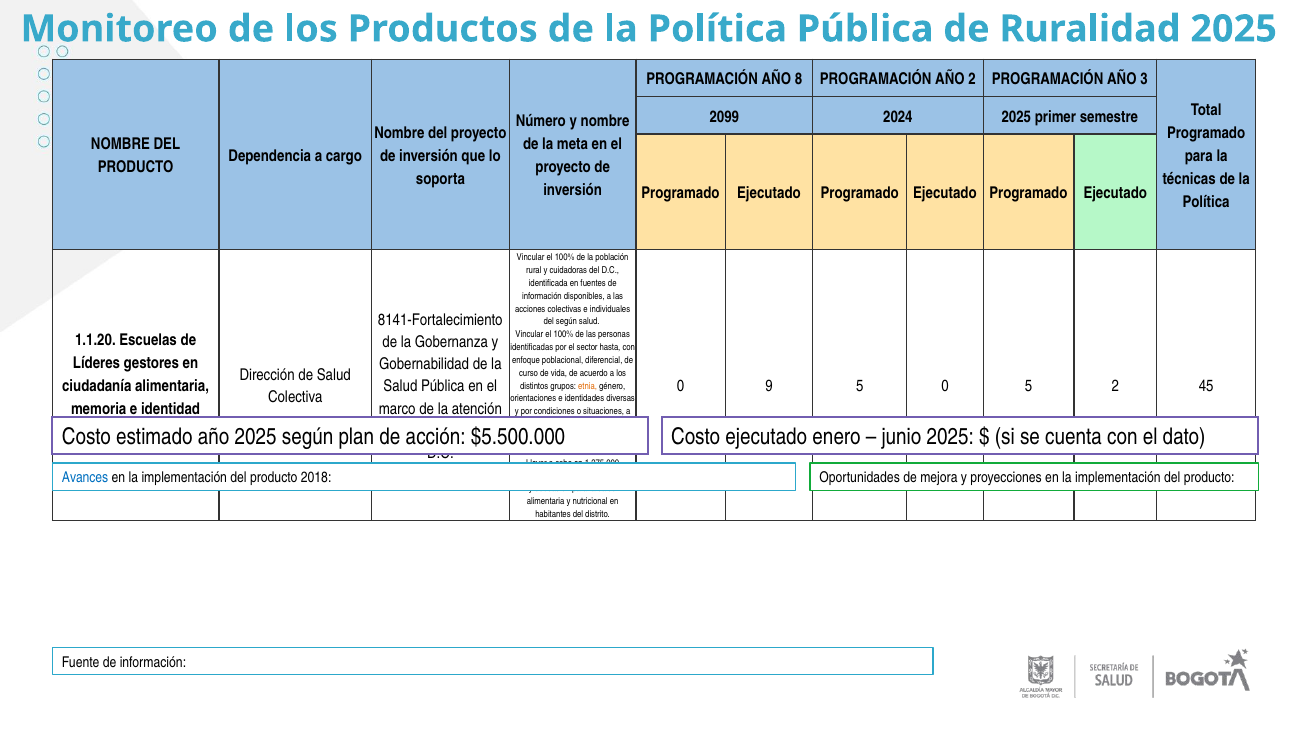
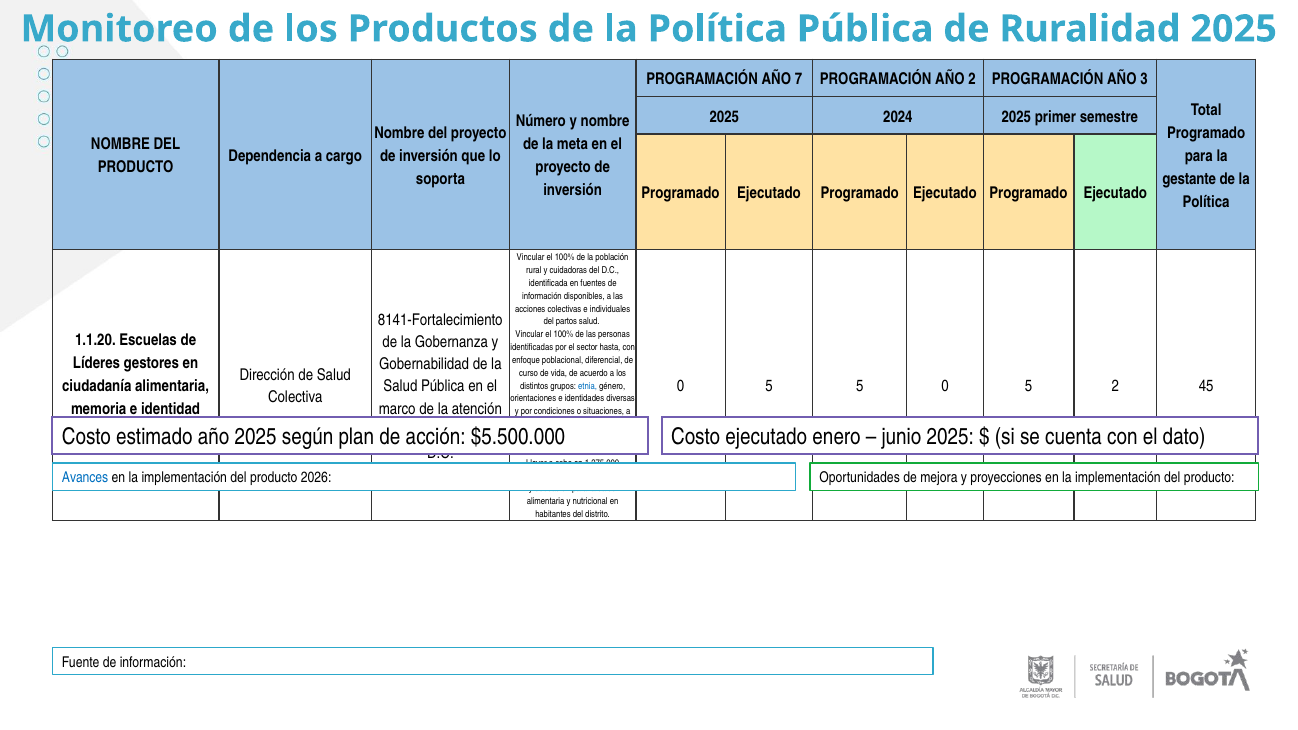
8: 8 -> 7 (799, 79)
2099: 2099 -> 2025 (724, 117)
técnicas: técnicas -> gestante (1189, 179)
del según: según -> partos (566, 322)
9: 9 -> 5 (769, 387)
etnia colour: orange -> blue (588, 386)
2018: 2018 -> 2026 (316, 478)
